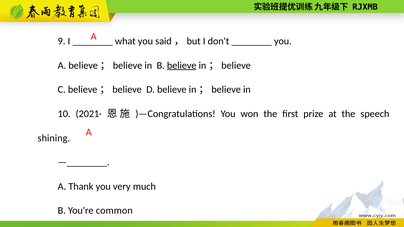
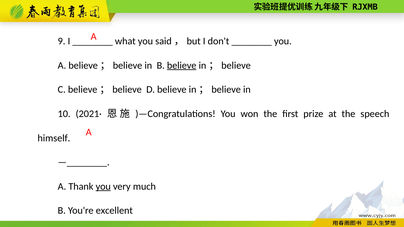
shining: shining -> himself (54, 138)
you underline: none -> present (103, 187)
common: common -> excellent (114, 211)
